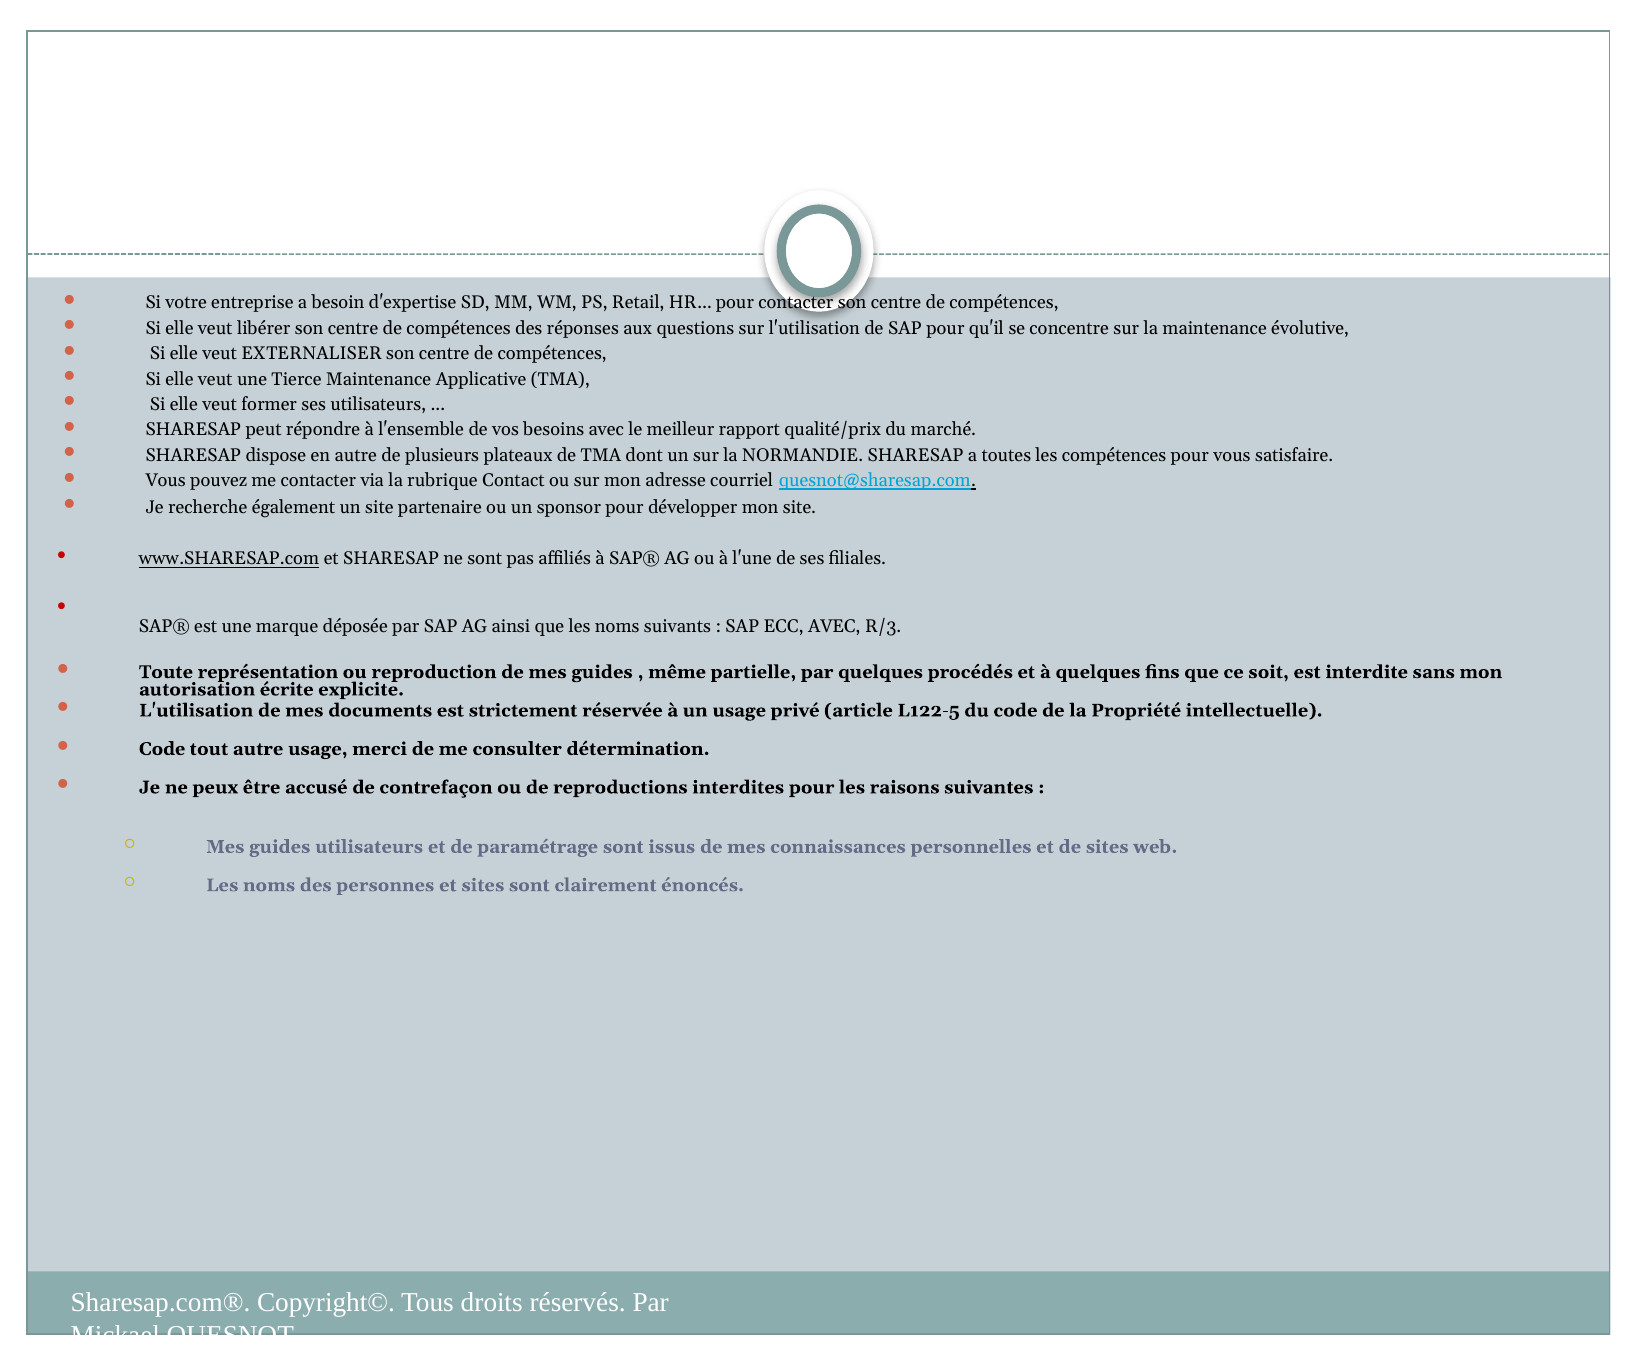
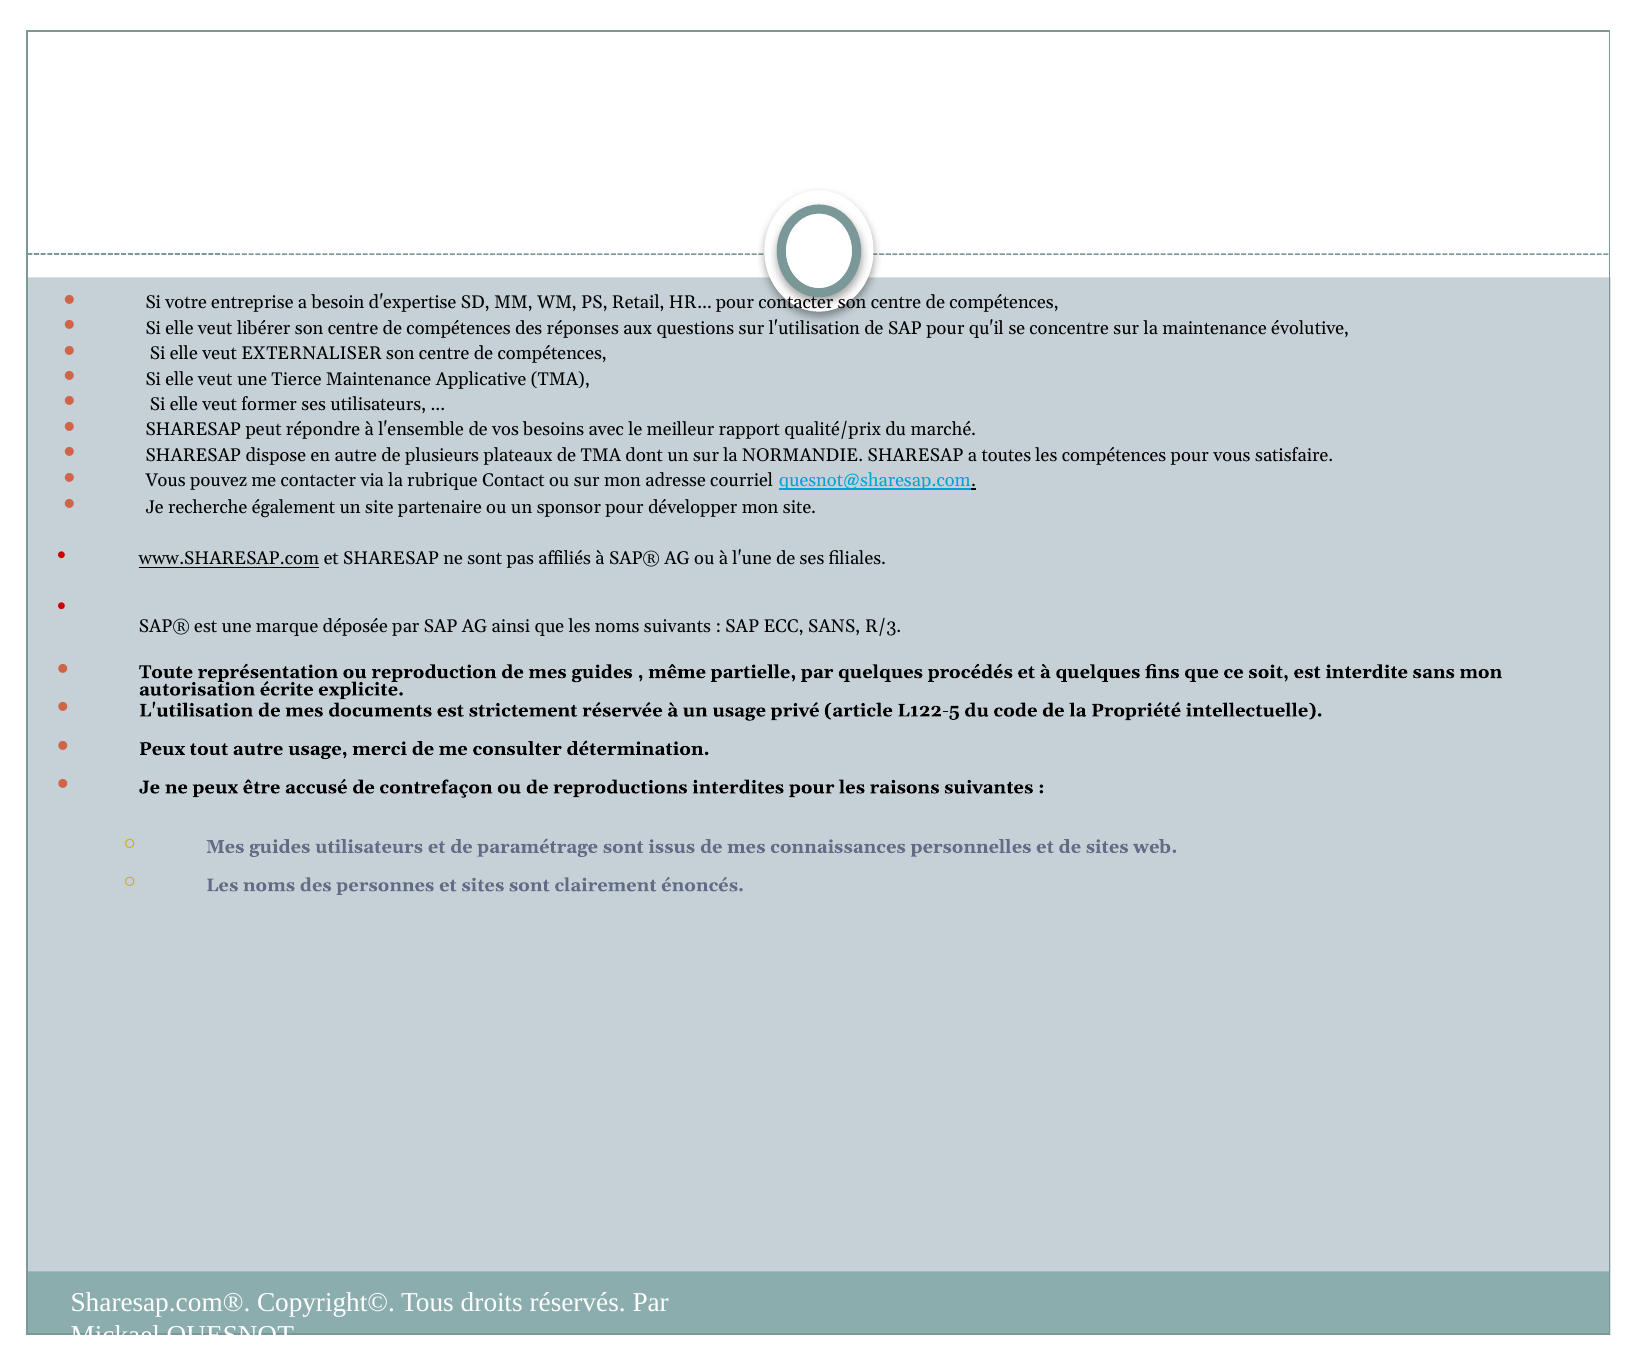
ECC AVEC: AVEC -> SANS (834, 626)
Code: Code -> Peux (162, 749)
